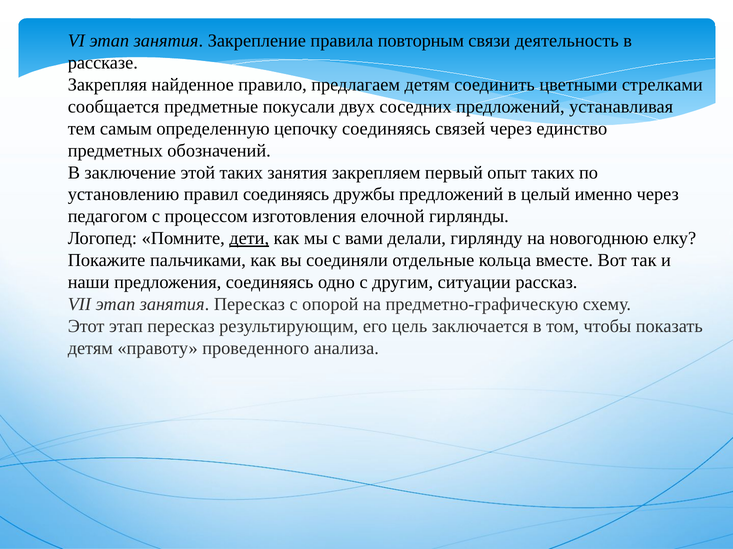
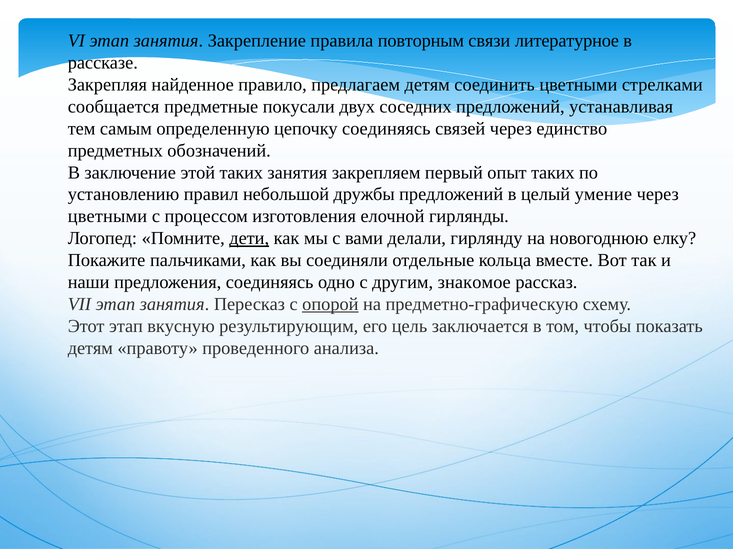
деятельность: деятельность -> литературное (567, 41)
правил соединяясь: соединяясь -> небольшой (286, 195)
именно: именно -> умение (603, 195)
педагогом: педагогом -> цветными (107, 217)
ситуации: ситуации -> знакомое (474, 283)
опорой underline: none -> present (330, 305)
этап пересказ: пересказ -> вкусную (181, 327)
